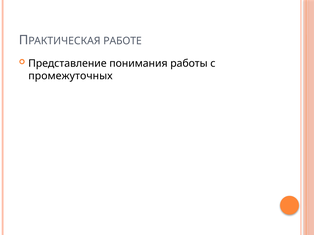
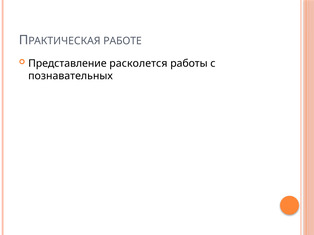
понимания: понимания -> расколется (138, 64)
промежуточных: промежуточных -> познавательных (70, 76)
